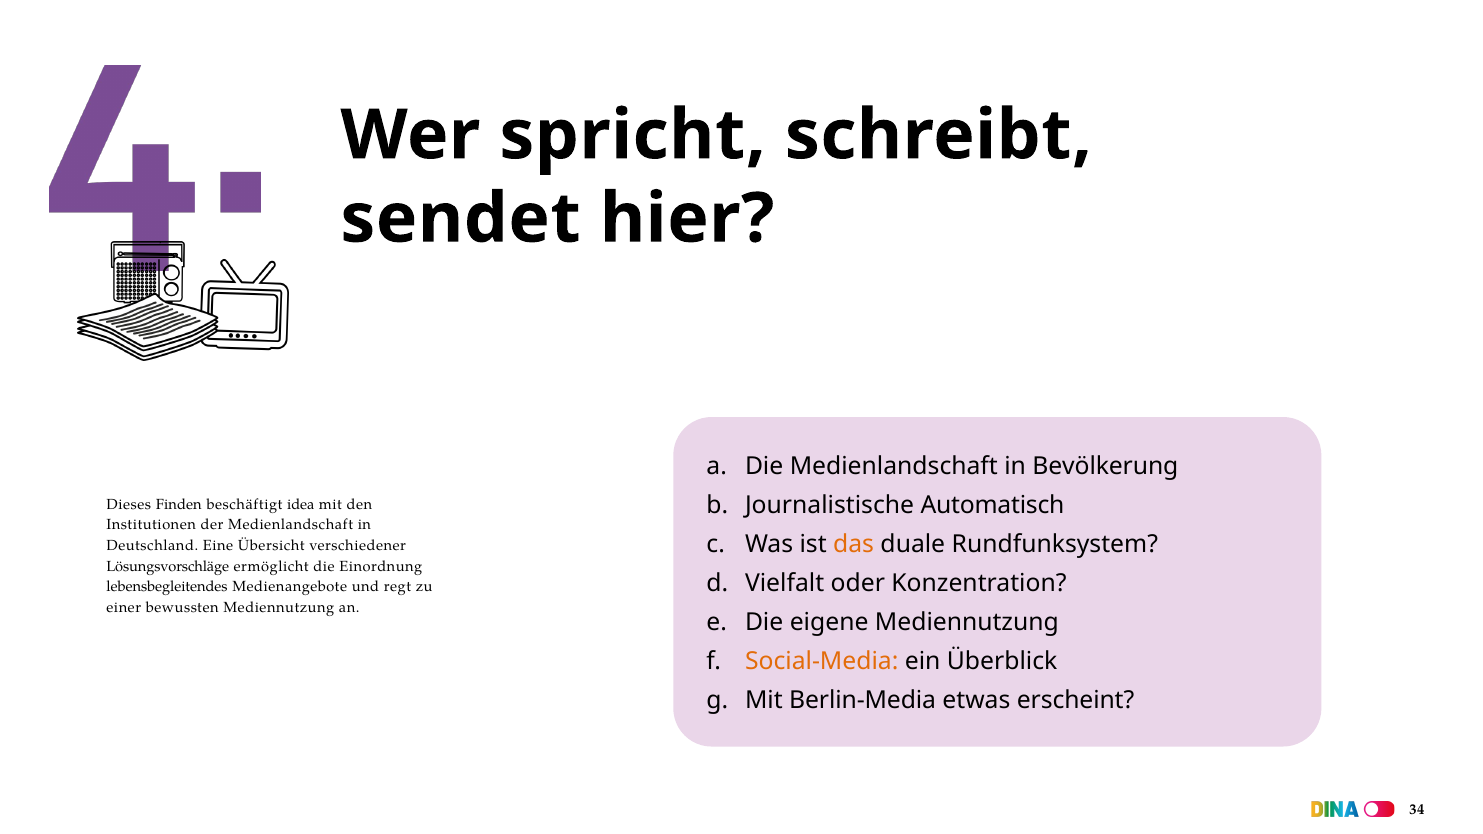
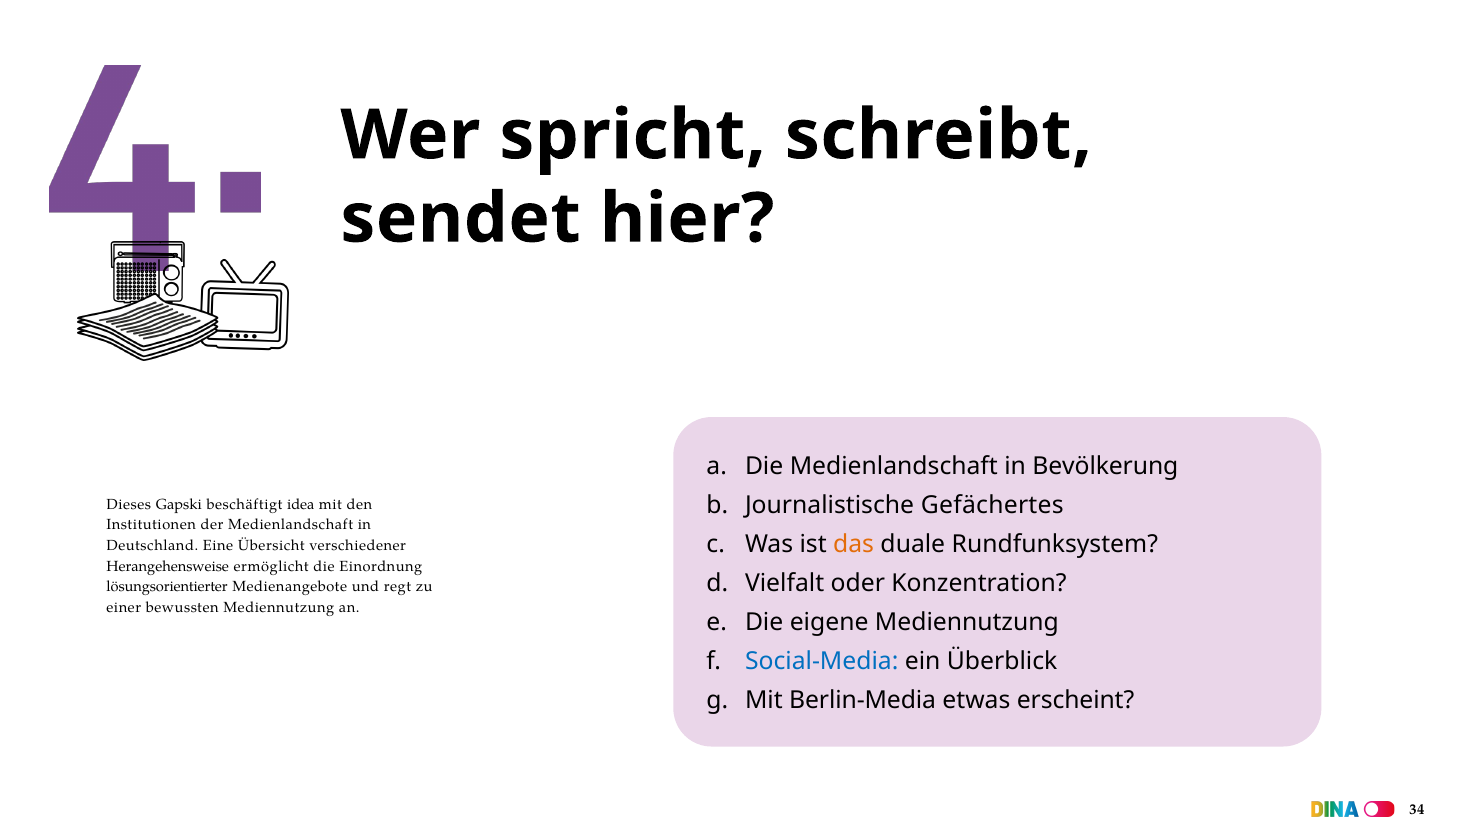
Automatisch: Automatisch -> Gefächertes (992, 506)
Finden: Finden -> Gapski (179, 504)
Lösungsvorschläge: Lösungsvorschläge -> Herangehensweise (168, 567)
lebensbegleitendes: lebensbegleitendes -> lösungsorientierter (167, 587)
Social-Media colour: orange -> blue (822, 662)
